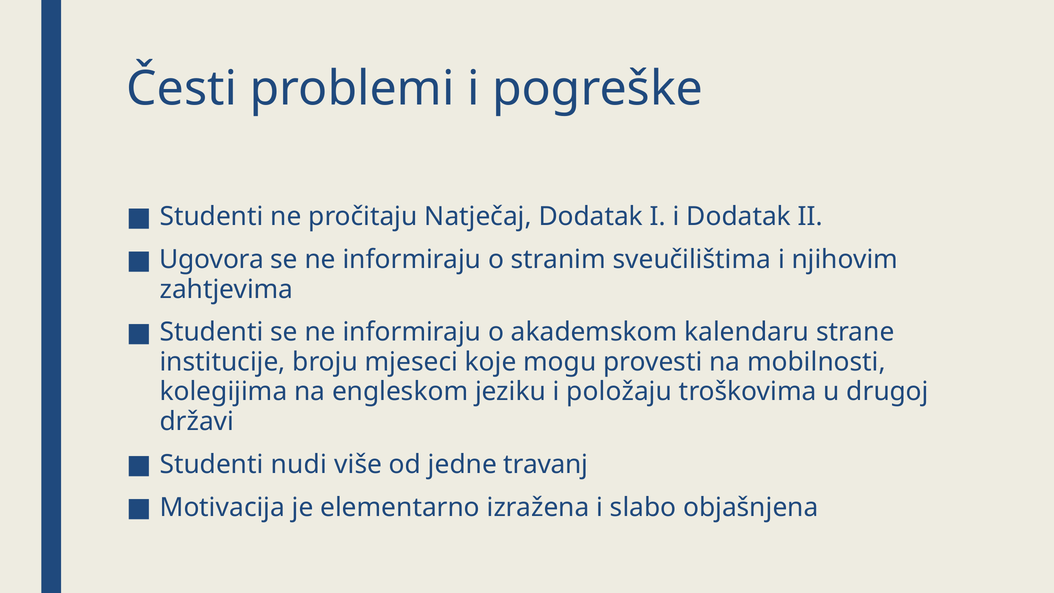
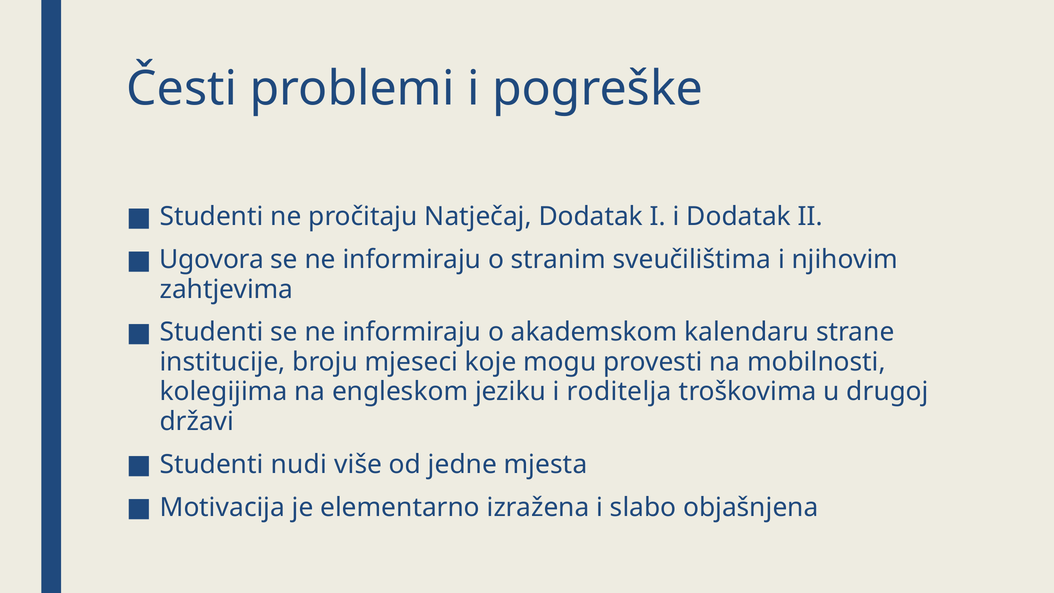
položaju: položaju -> roditelja (619, 392)
travanj: travanj -> mjesta (546, 464)
